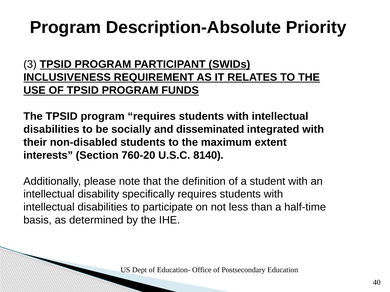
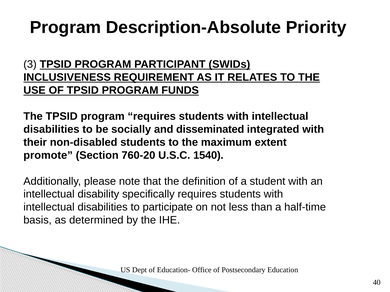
interests: interests -> promote (48, 155)
8140: 8140 -> 1540 (208, 155)
